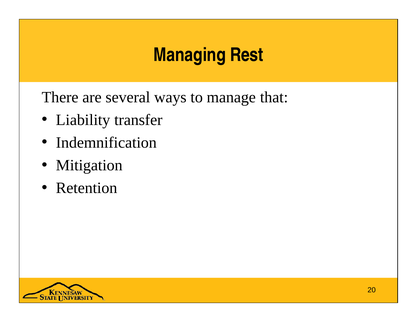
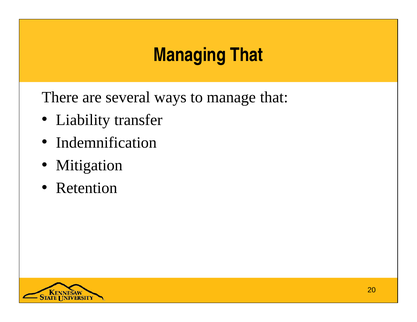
Managing Rest: Rest -> That (247, 55)
